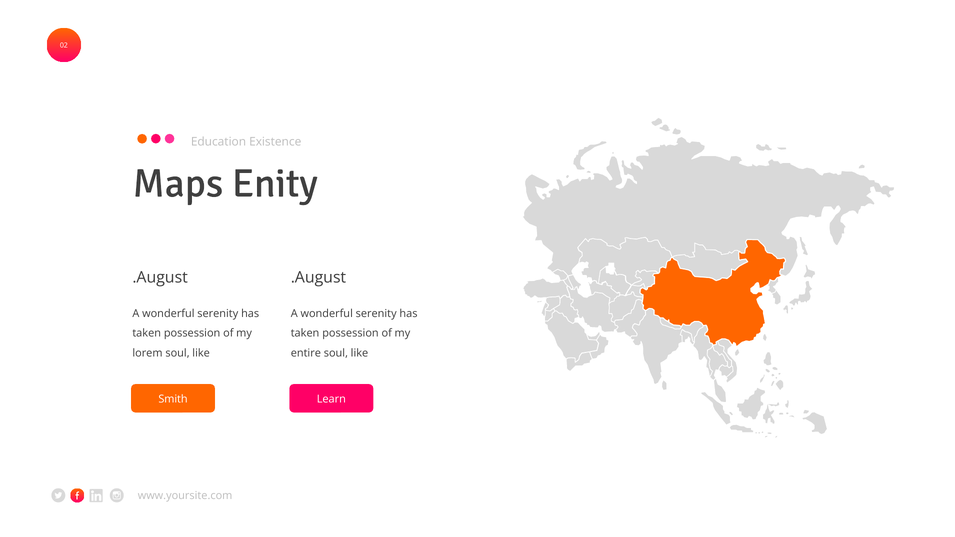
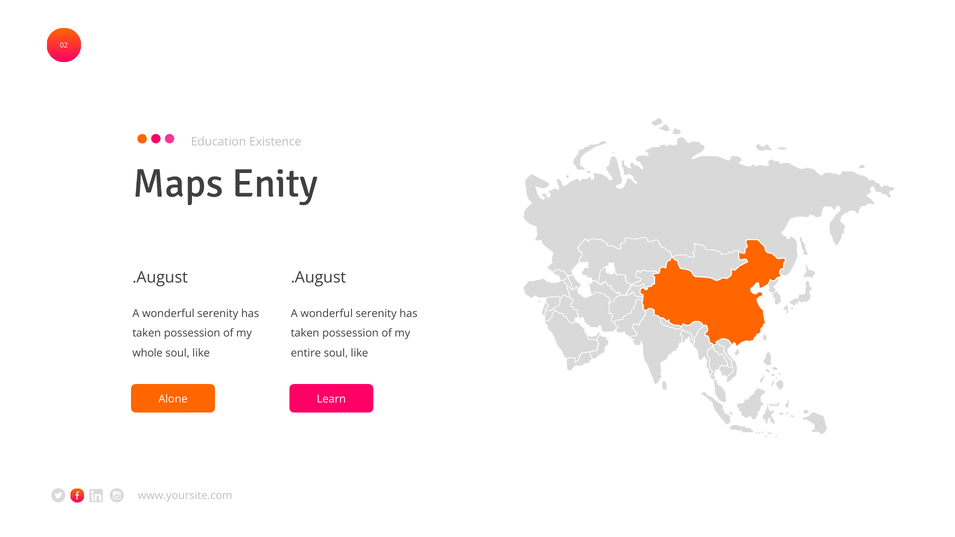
lorem: lorem -> whole (148, 353)
Smith: Smith -> Alone (173, 399)
